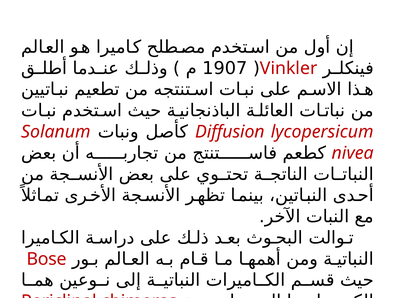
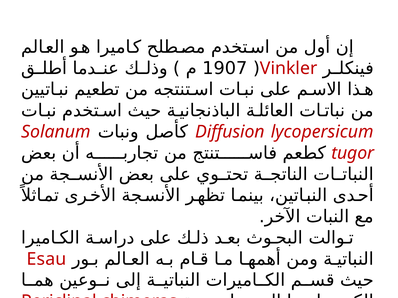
nivea: nivea -> tugor (353, 153)
Bose: Bose -> Esau (46, 259)
